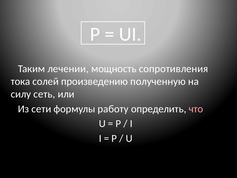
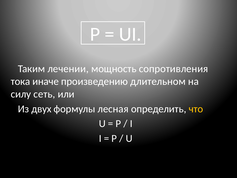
солей: солей -> иначе (46, 81)
полученную: полученную -> длительном (158, 81)
сети: сети -> двух (41, 109)
работу: работу -> лесная (113, 109)
что colour: pink -> yellow (196, 109)
